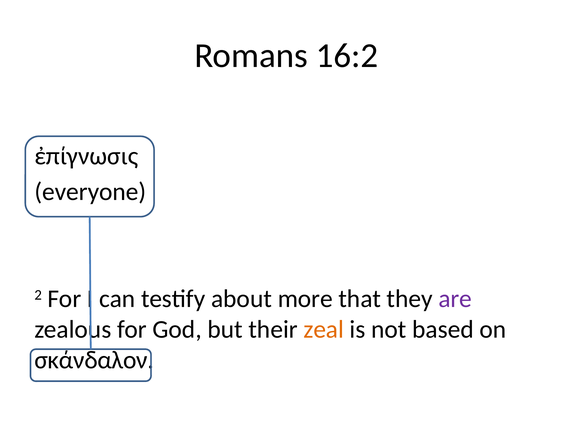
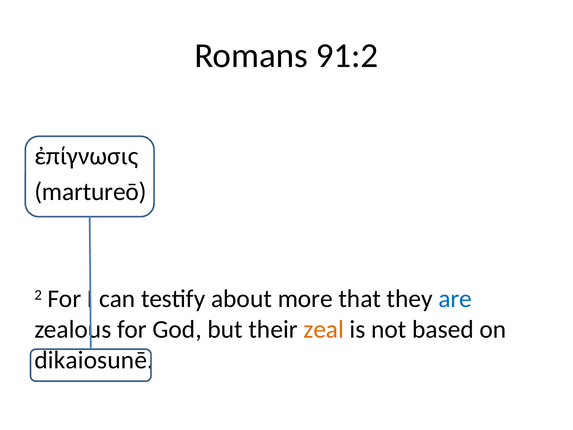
16:2: 16:2 -> 91:2 (347, 55)
everyone: everyone -> martureō (90, 192)
are colour: purple -> blue (455, 299)
σκάνδαλον: σκάνδαλον -> dikaiosunē (94, 360)
